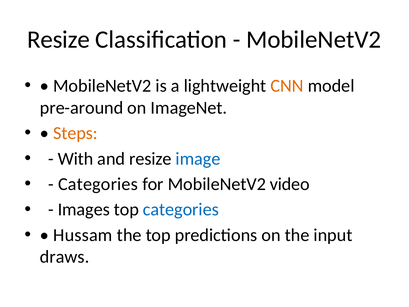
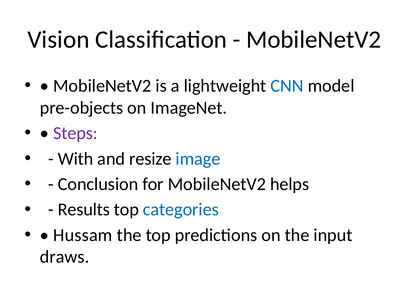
Resize: Resize -> Vision (58, 40)
CNN colour: orange -> blue (287, 86)
pre-around: pre-around -> pre-objects (82, 108)
Steps colour: orange -> purple (75, 133)
Categories: Categories -> Conclusion (98, 184)
video: video -> helps (290, 184)
Images: Images -> Results (84, 209)
